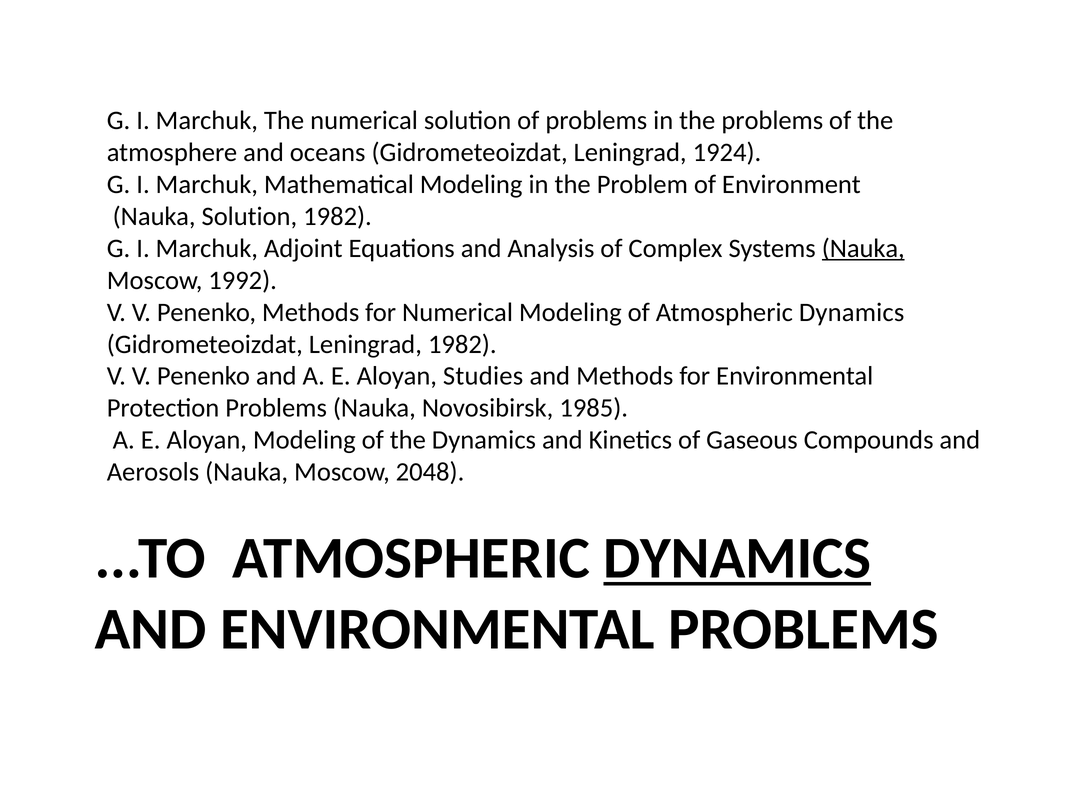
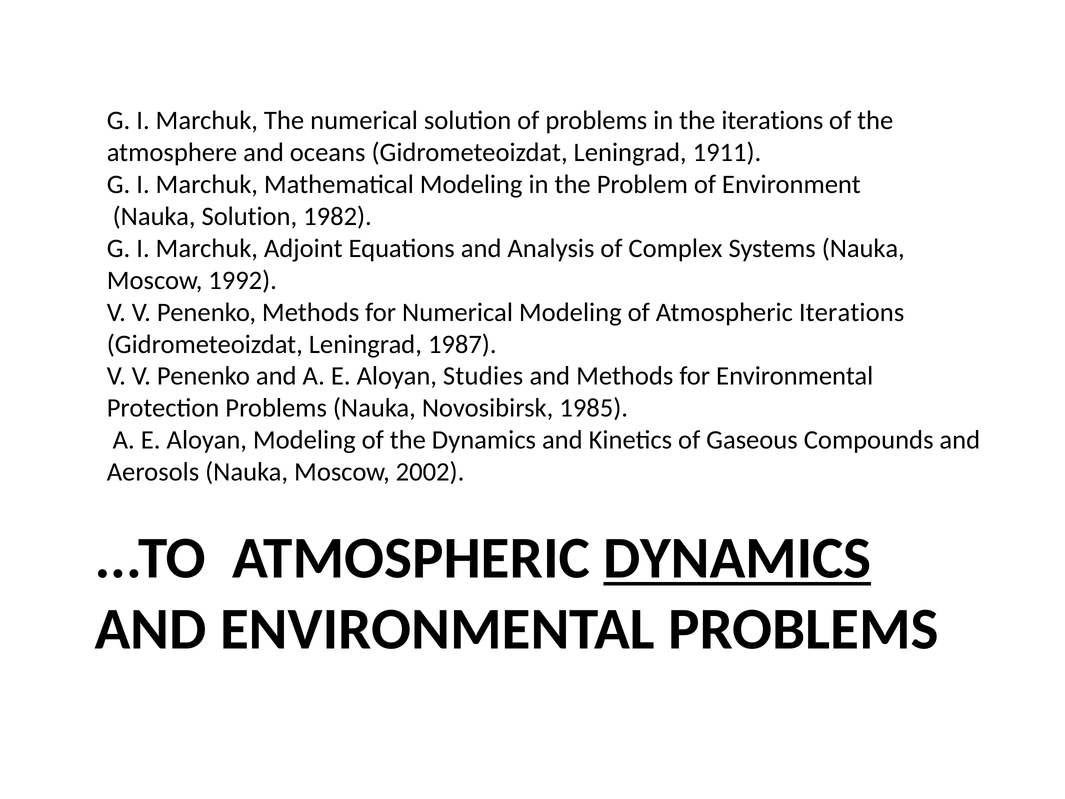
the problems: problems -> iterations (772, 120)
1924: 1924 -> 1911 (727, 152)
Nauka underline: present -> none (863, 248)
of Atmospheric Dynamics: Dynamics -> Iterations (852, 312)
Leningrad 1982: 1982 -> 1987 (462, 344)
2048: 2048 -> 2002 (430, 472)
